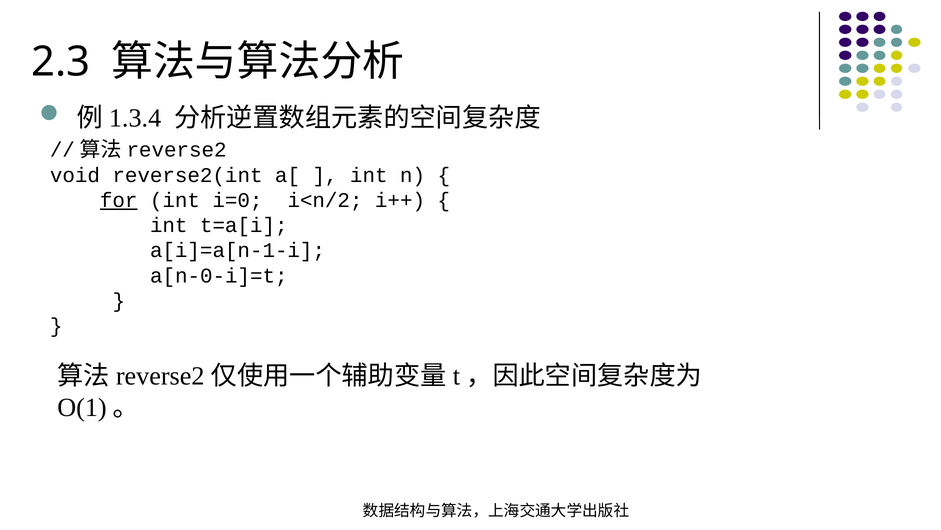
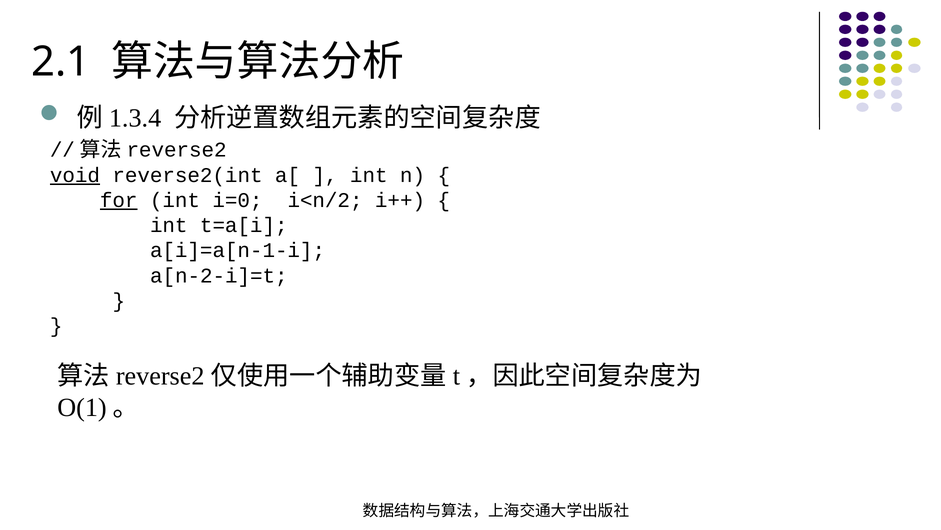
2.3: 2.3 -> 2.1 (61, 62)
void underline: none -> present (75, 175)
a[n-0-i]=t: a[n-0-i]=t -> a[n-2-i]=t (219, 275)
